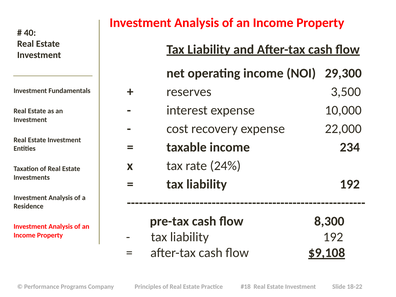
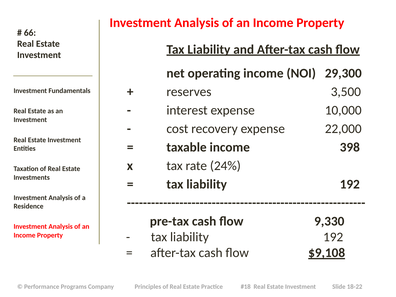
40: 40 -> 66 (30, 33)
234: 234 -> 398 (350, 147)
8,300: 8,300 -> 9,330 (329, 221)
